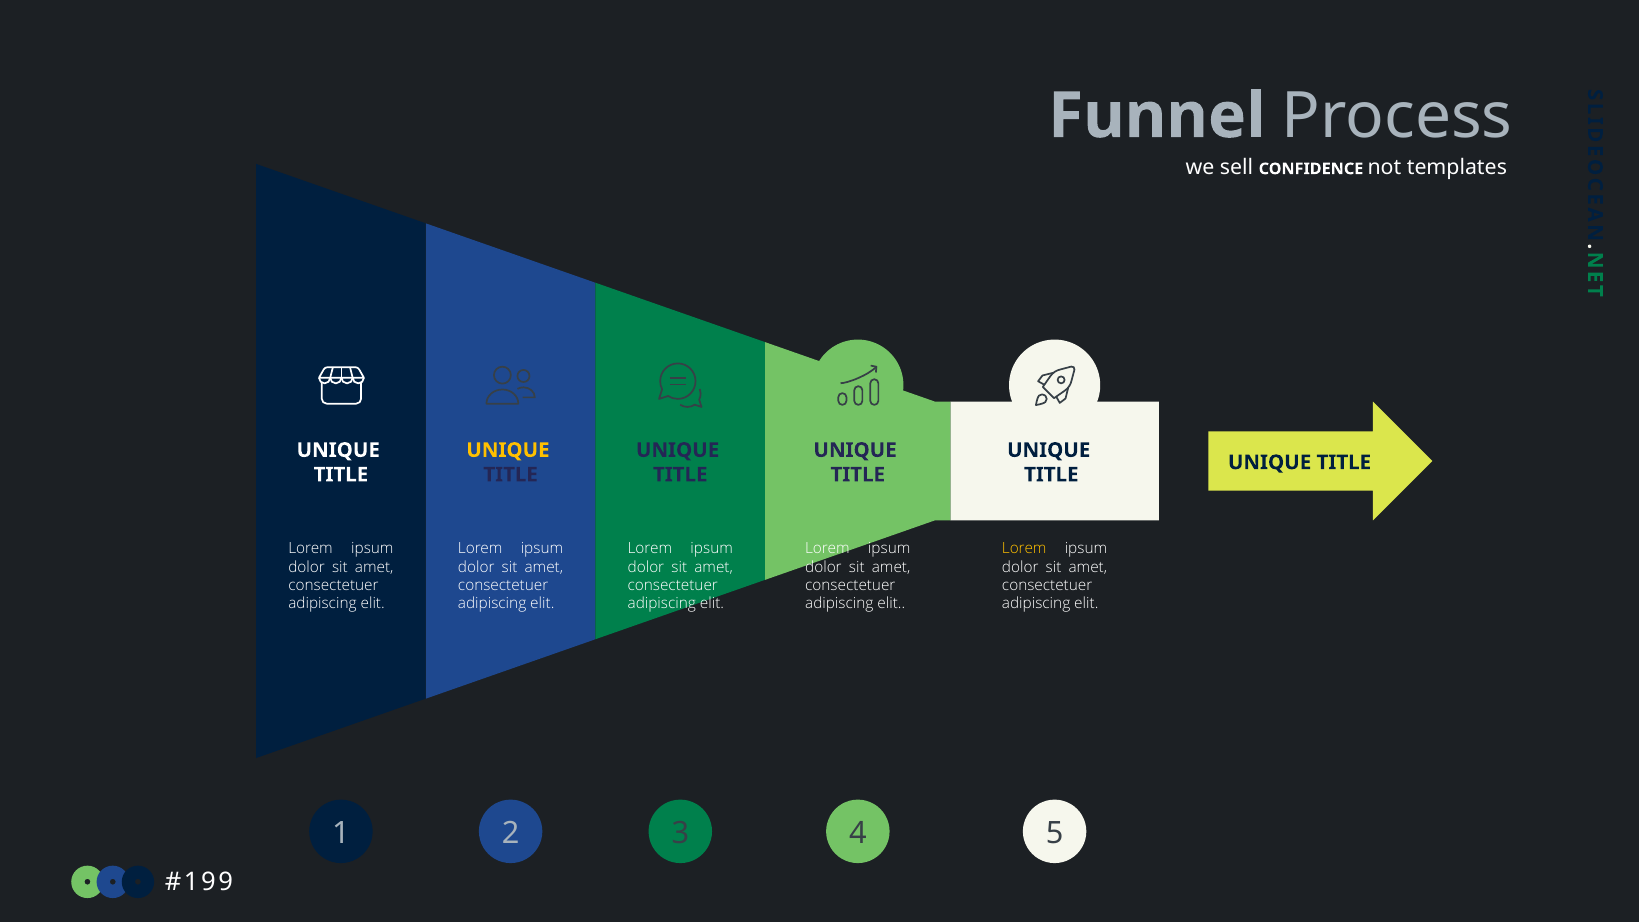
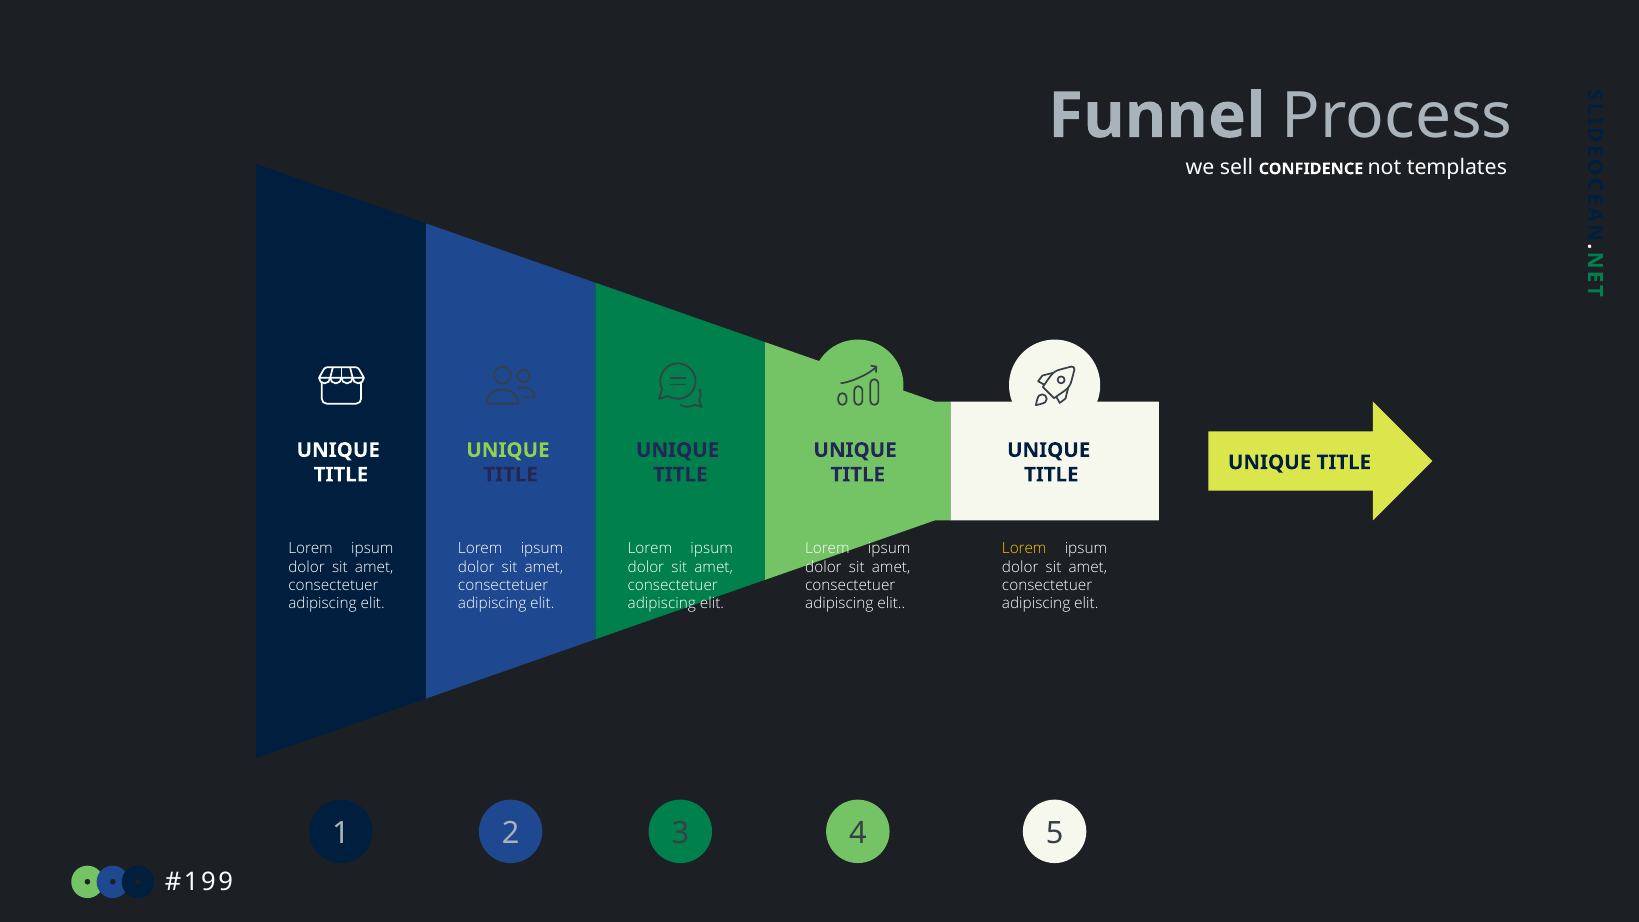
UNIQUE colour: yellow -> light green (508, 450)
